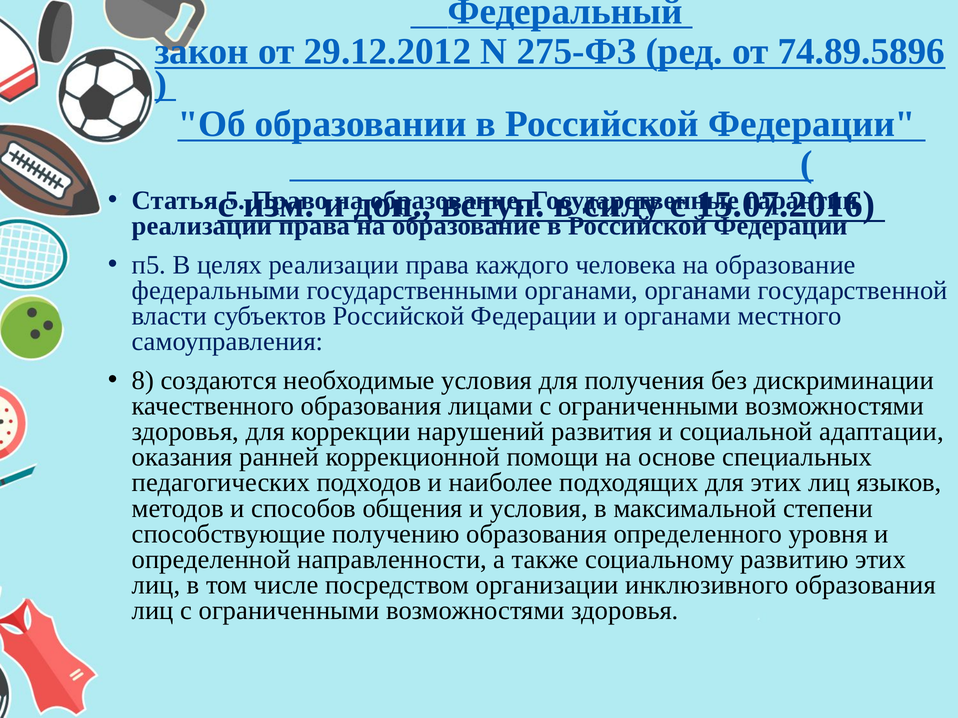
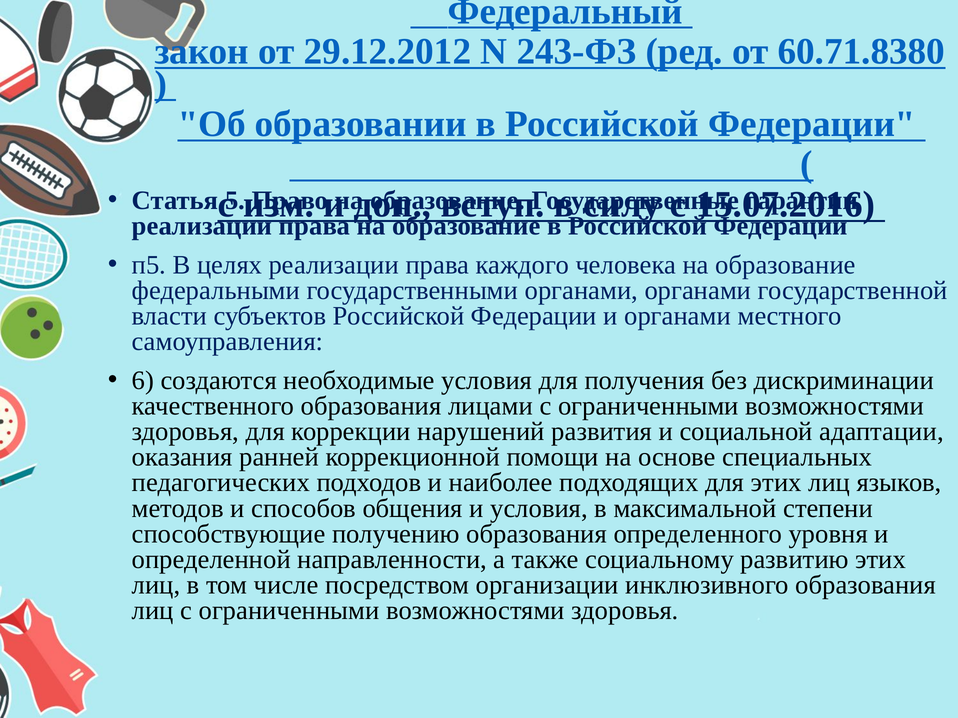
275-ФЗ: 275-ФЗ -> 243-ФЗ (576, 52)
74.89.5896: 74.89.5896 -> 60.71.8380 (861, 52)
8: 8 -> 6 (143, 381)
